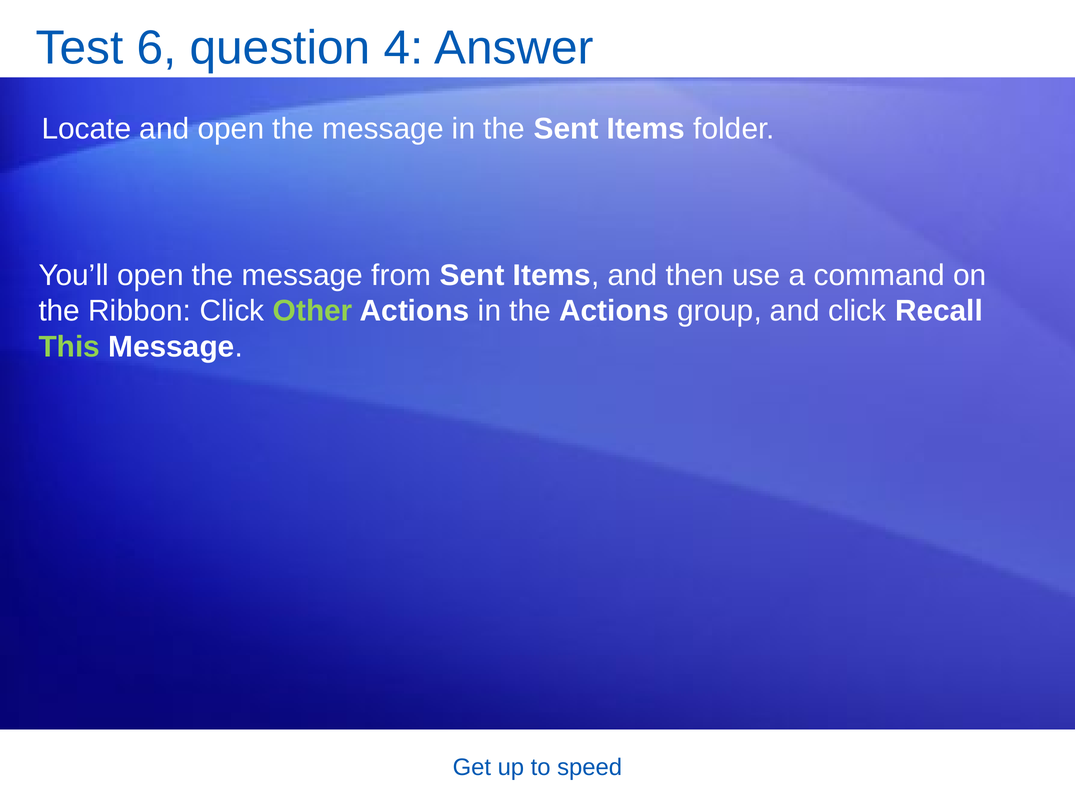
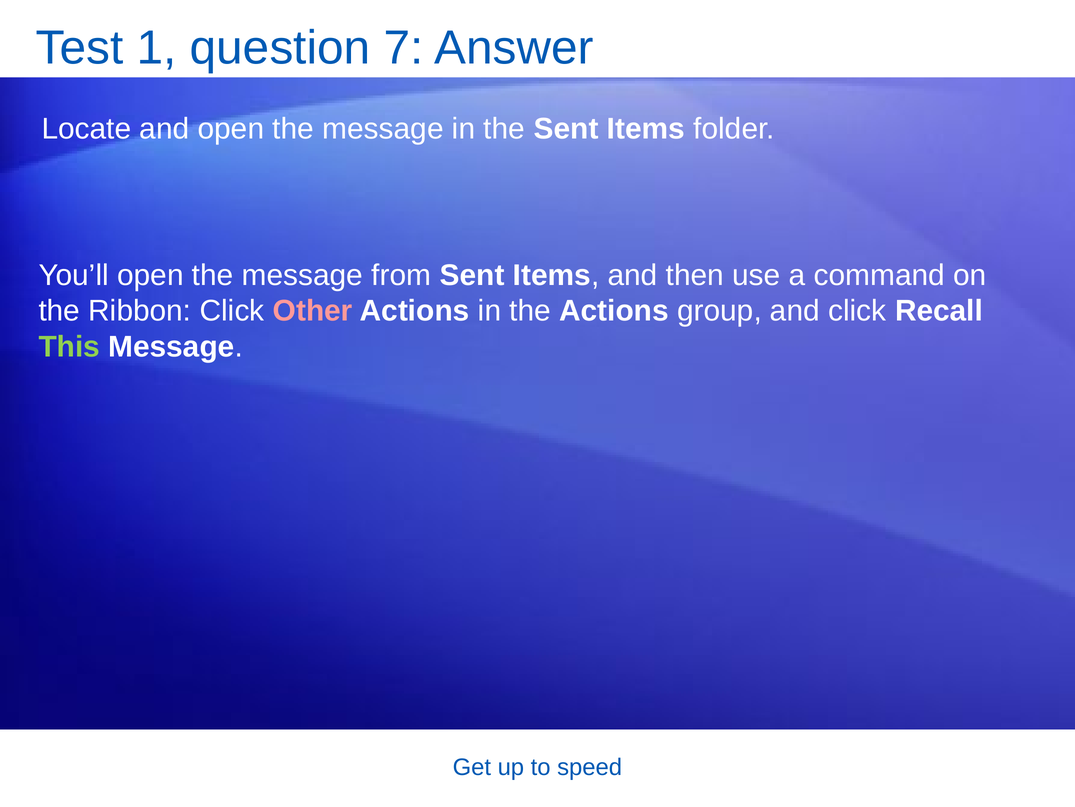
6: 6 -> 1 (157, 48)
4: 4 -> 7 (404, 48)
Other colour: light green -> pink (313, 311)
